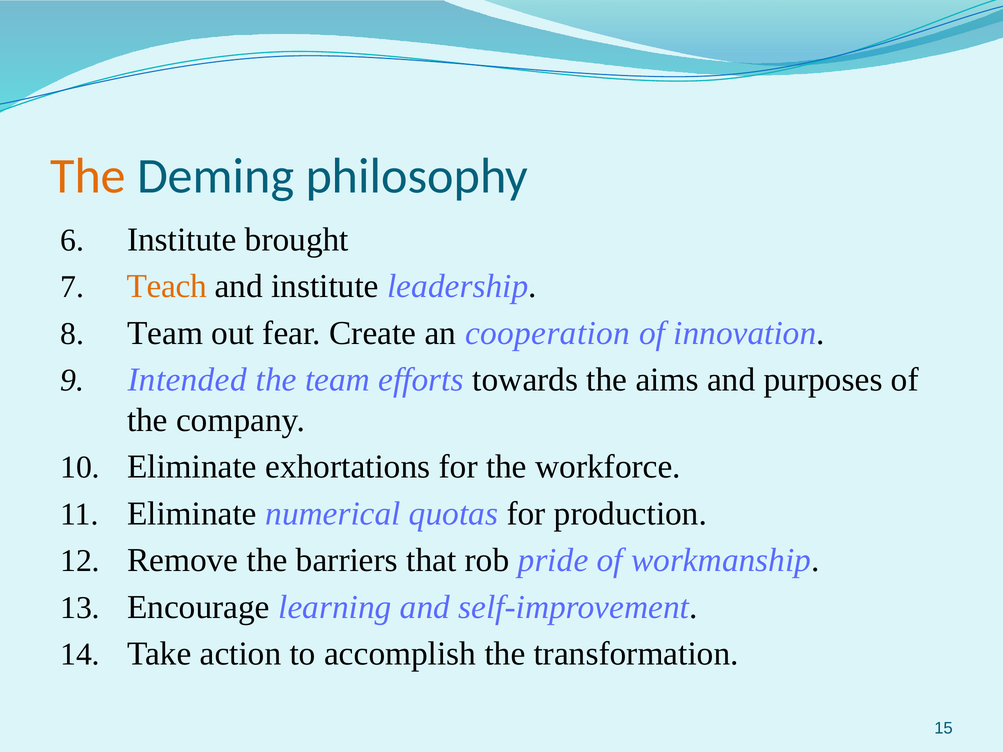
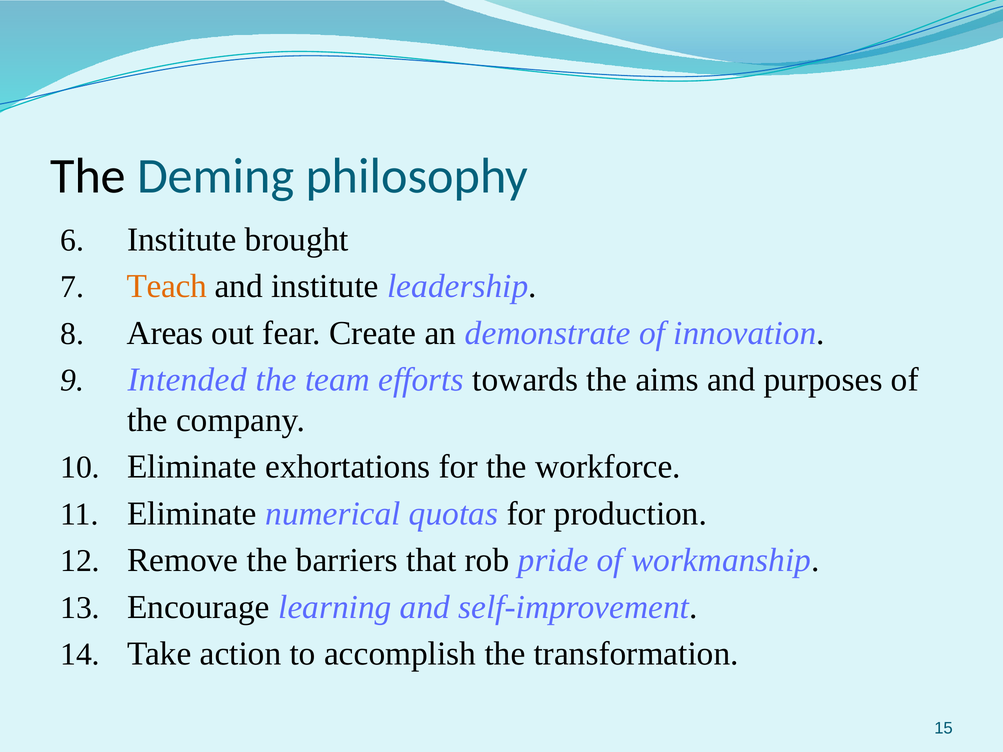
The colour: orange -> black (88, 176)
Team: Team -> Areas (165, 333)
cooperation: cooperation -> demonstrate (548, 333)
